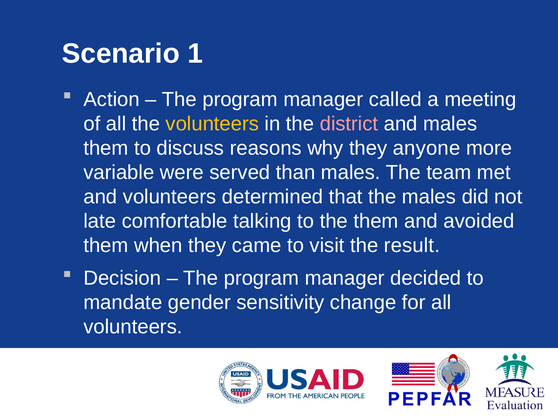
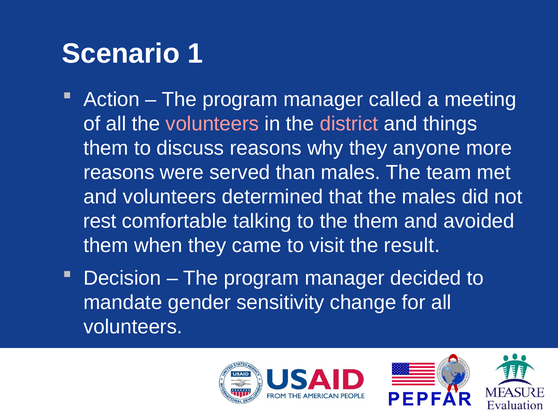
volunteers colour: yellow -> pink (212, 124)
and males: males -> things (450, 124)
variable: variable -> reasons (119, 172)
late: late -> rest (100, 221)
